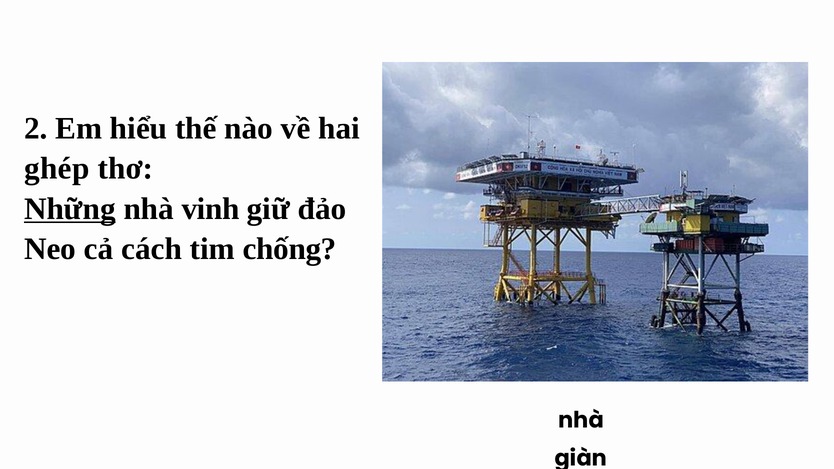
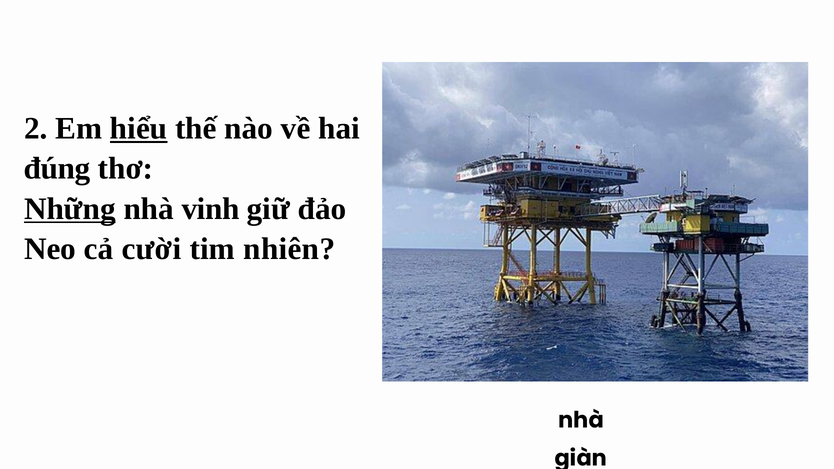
hiểu underline: none -> present (139, 129)
ghép: ghép -> đúng (57, 169)
cách: cách -> cười (151, 249)
chống: chống -> nhiên (289, 249)
